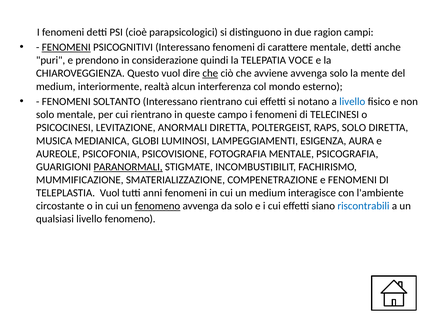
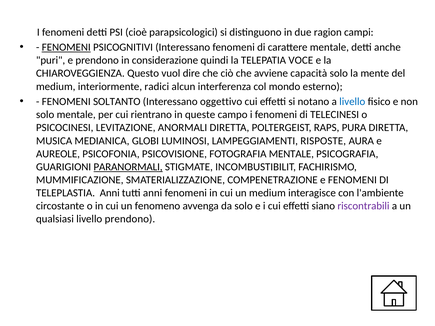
che underline: present -> none (210, 73)
avviene avvenga: avvenga -> capacità (309, 73)
realtà: realtà -> radici (157, 87)
Interessano rientrano: rientrano -> oggettivo (221, 102)
RAPS SOLO: SOLO -> PURA (354, 128)
ESIGENZA: ESIGENZA -> RISPOSTE (323, 141)
TELEPLASTIA Vuol: Vuol -> Anni (110, 193)
fenomeno underline: present -> none (157, 206)
riscontrabili colour: blue -> purple (363, 206)
livello fenomeno: fenomeno -> prendono (130, 219)
